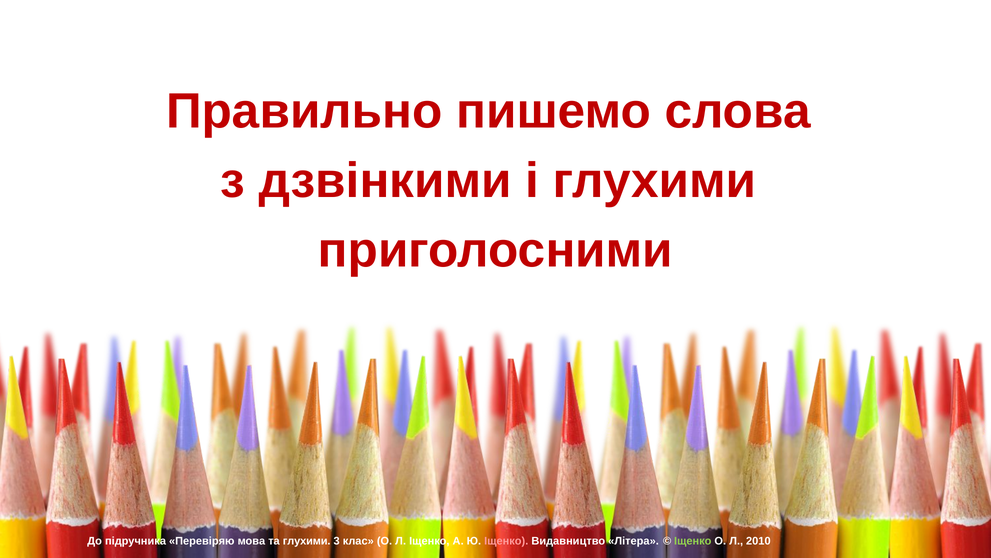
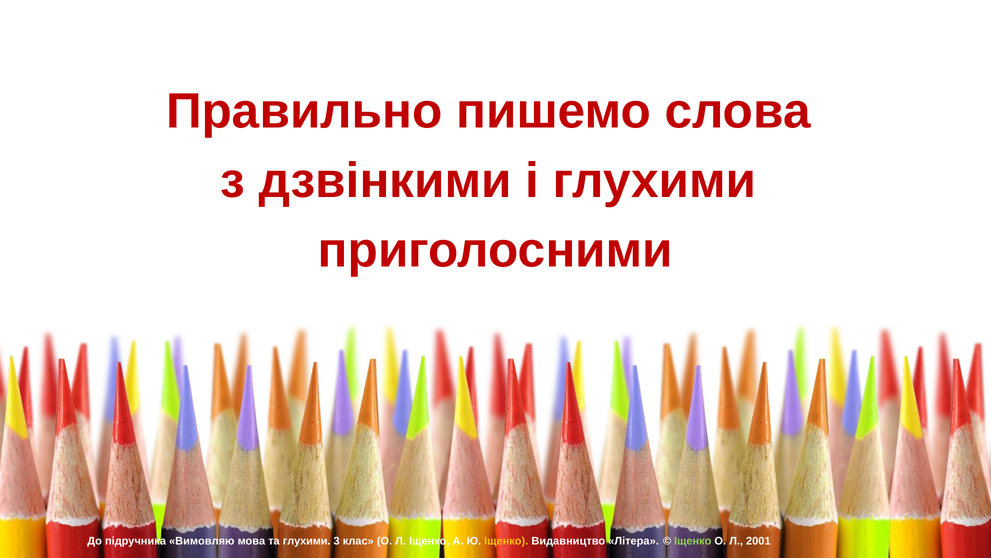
Перевіряю: Перевіряю -> Вимовляю (202, 541)
Іщенко colour: pink -> yellow (506, 541)
2010: 2010 -> 2001 (758, 541)
